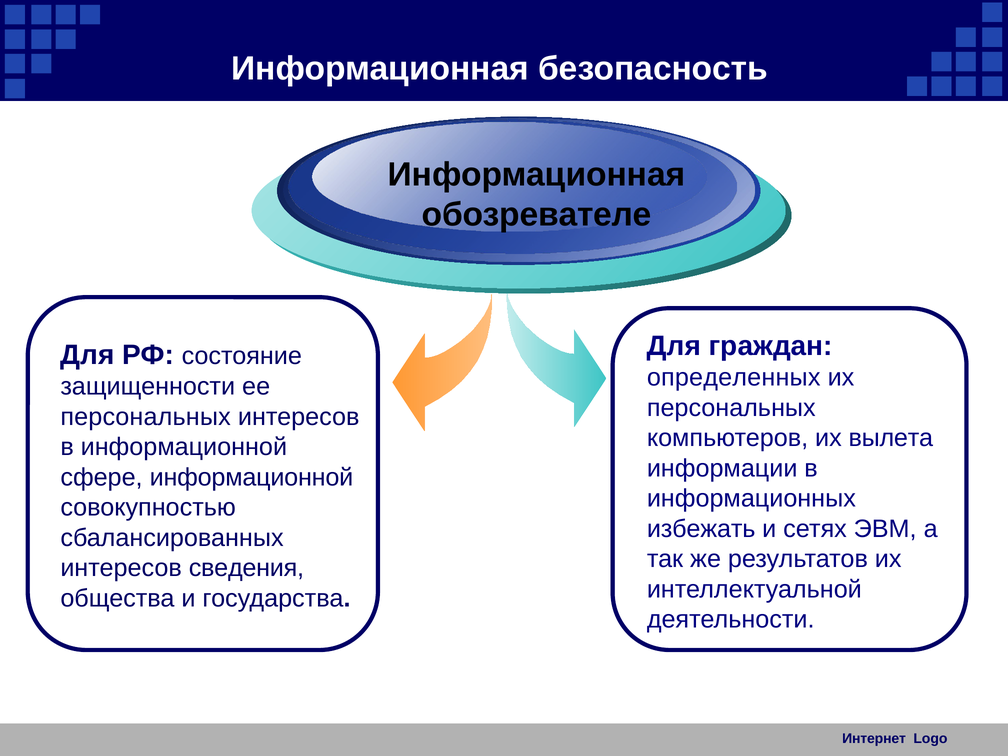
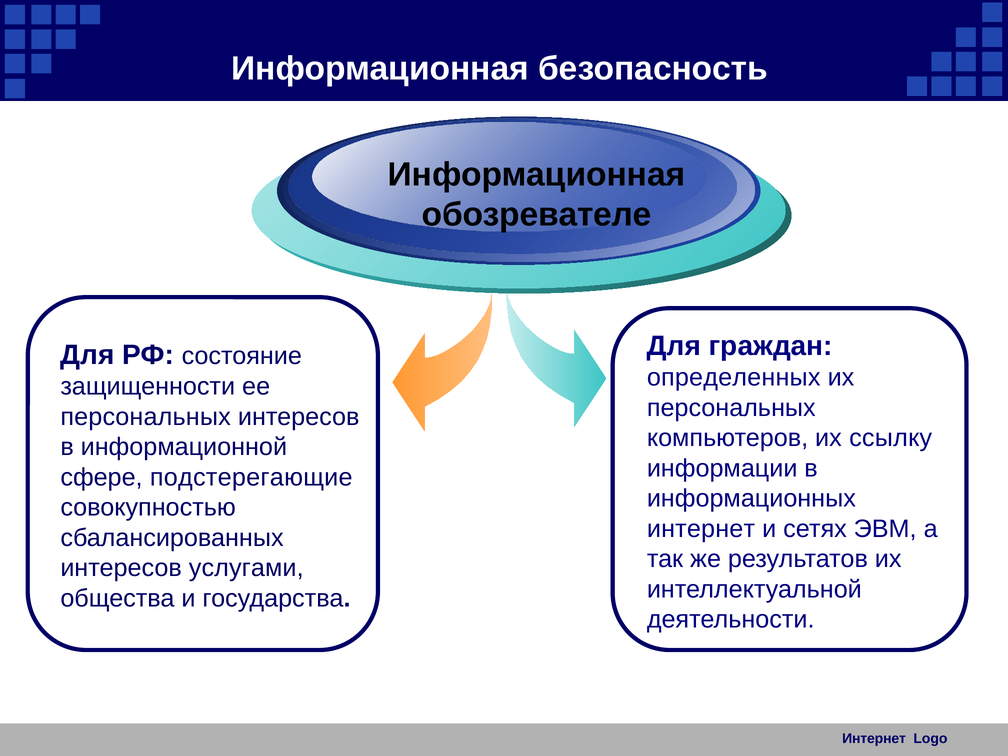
вылета: вылета -> ссылку (891, 438)
сфере информационной: информационной -> подстерегающие (251, 477)
избежать: избежать -> интернет (701, 529)
сведения: сведения -> услугами (246, 568)
